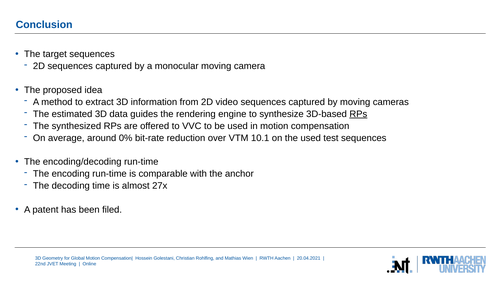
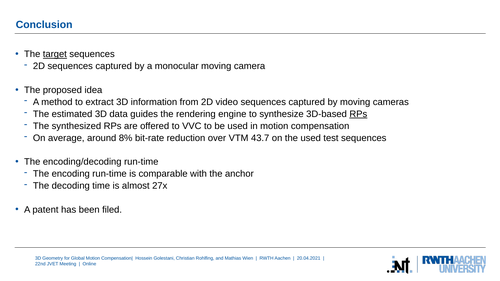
target underline: none -> present (55, 54)
0%: 0% -> 8% (126, 138)
10.1: 10.1 -> 43.7 (260, 138)
